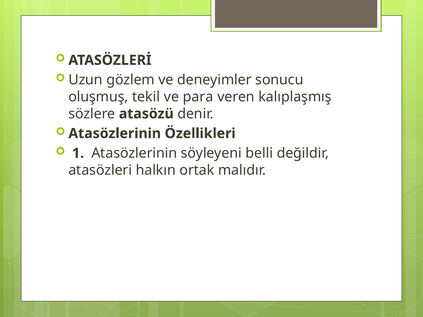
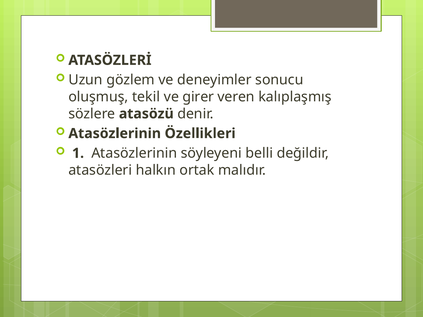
para: para -> girer (198, 97)
